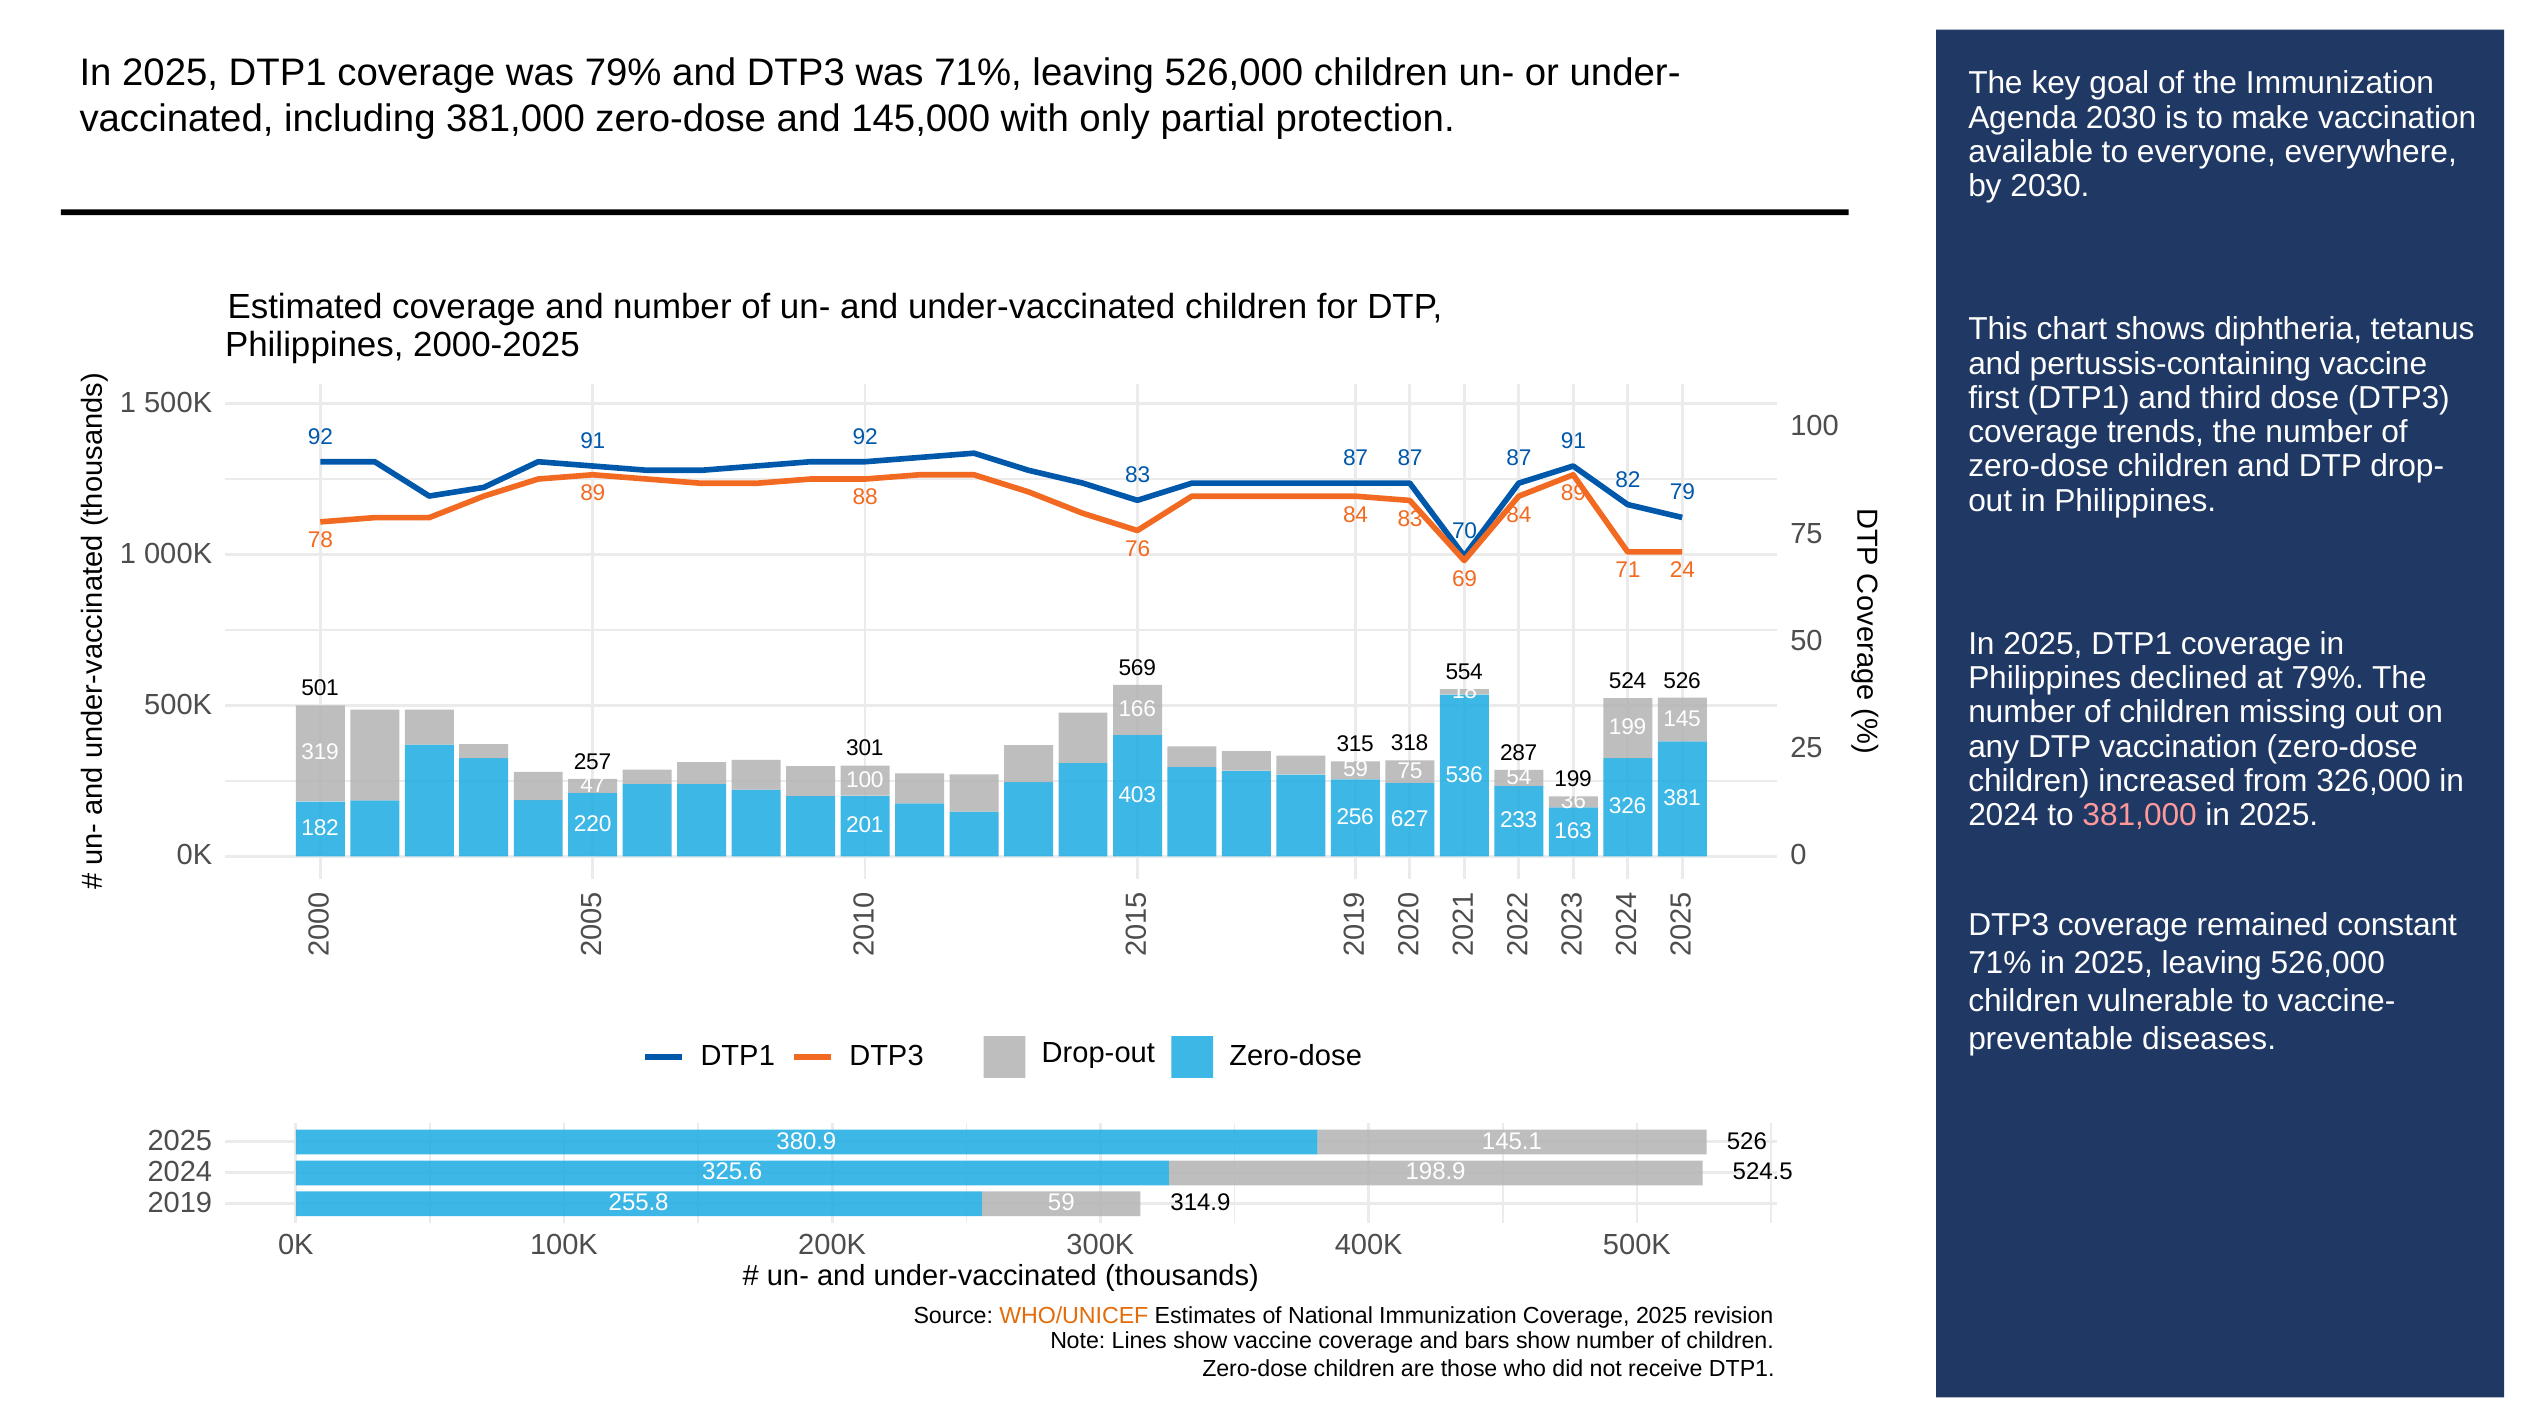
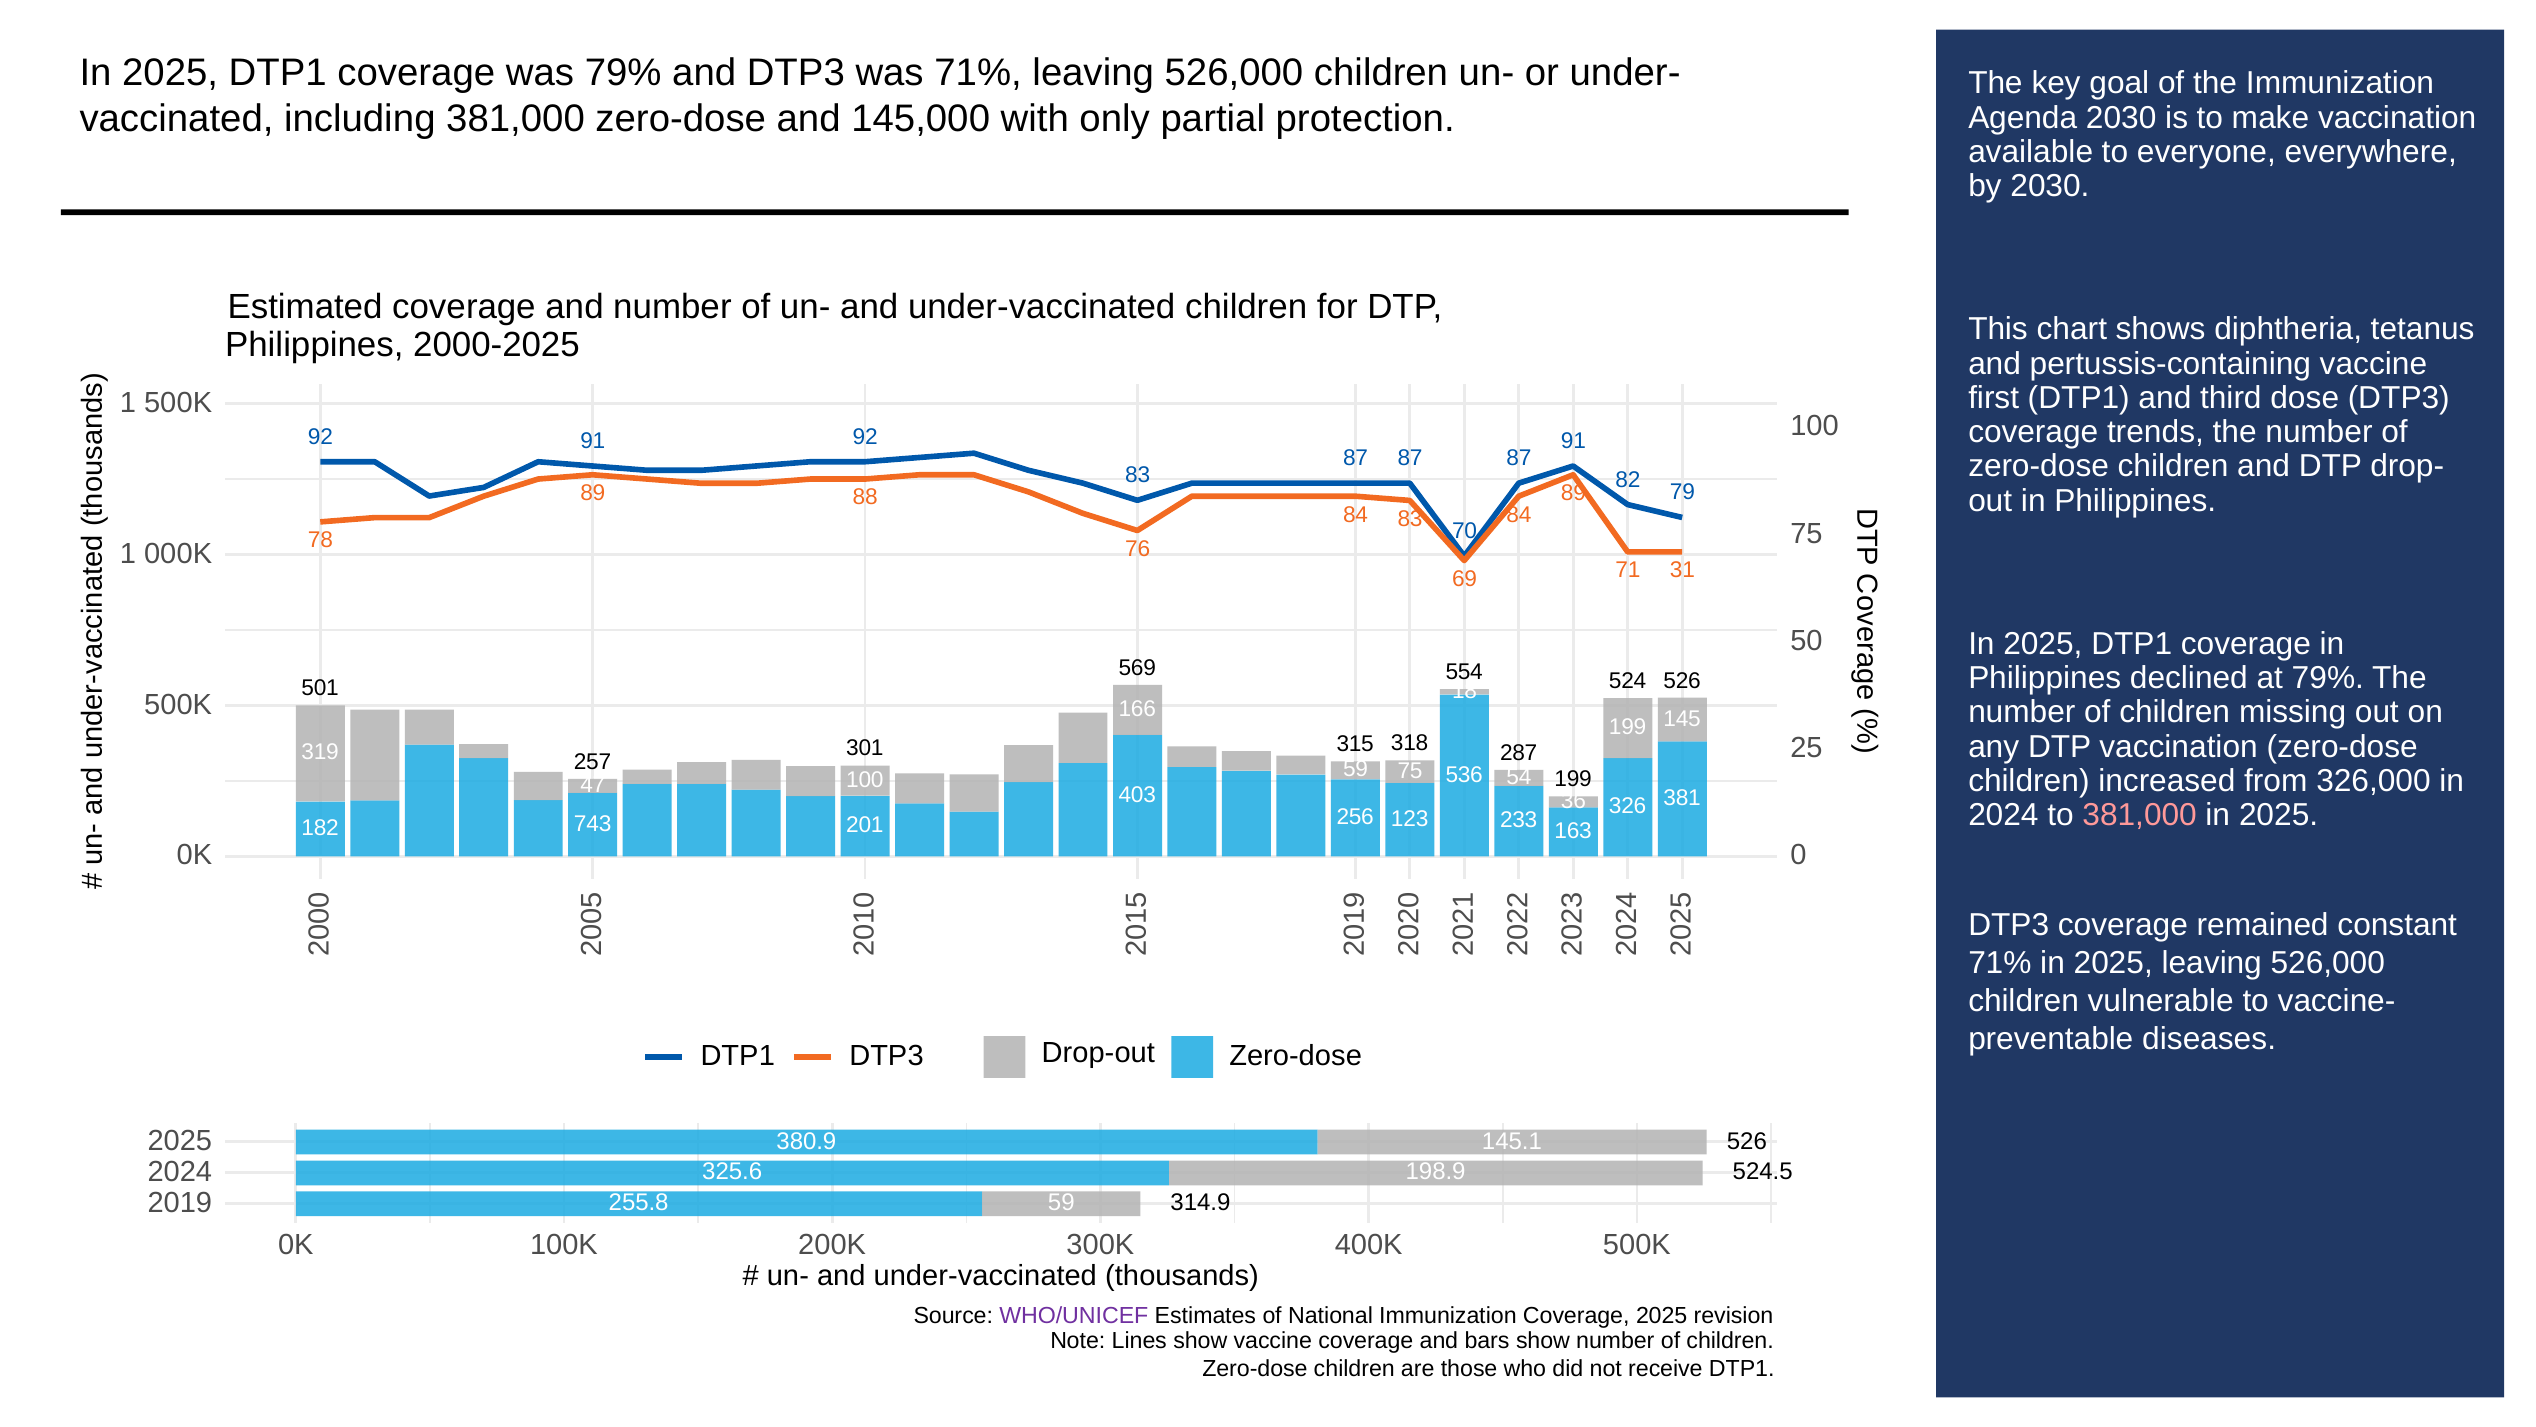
24: 24 -> 31 (1682, 570)
627: 627 -> 123 (1410, 818)
220: 220 -> 743 (593, 823)
WHO/UNICEF colour: orange -> purple (1074, 1316)
